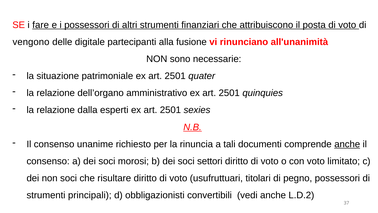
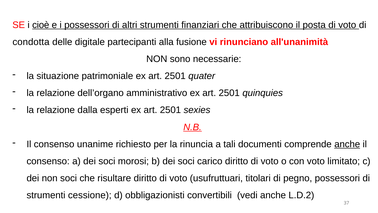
fare: fare -> cioè (41, 25)
vengono: vengono -> condotta (31, 42)
settori: settori -> carico (210, 161)
principali: principali -> cessione (90, 195)
